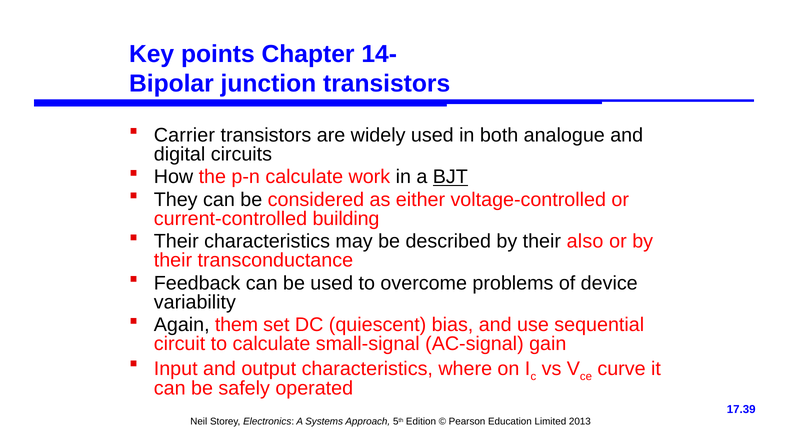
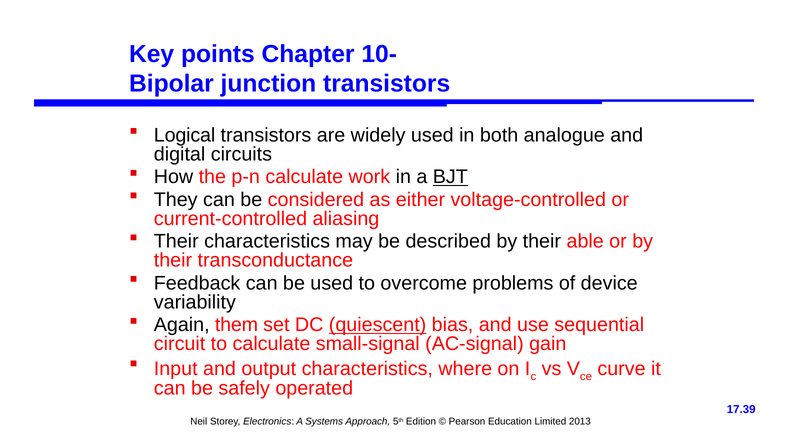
14-: 14- -> 10- (379, 54)
Carrier: Carrier -> Logical (185, 135)
building: building -> aliasing (346, 219)
also: also -> able (585, 242)
quiescent underline: none -> present (378, 325)
